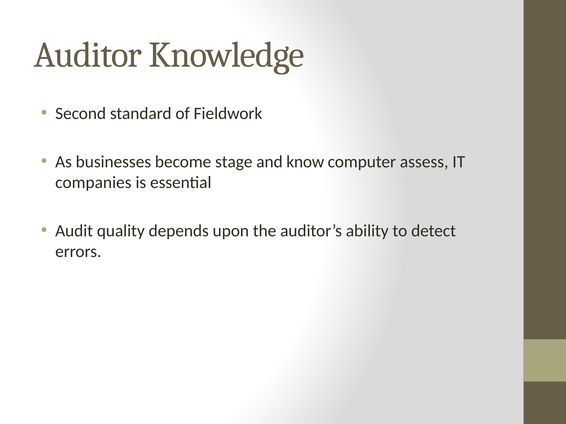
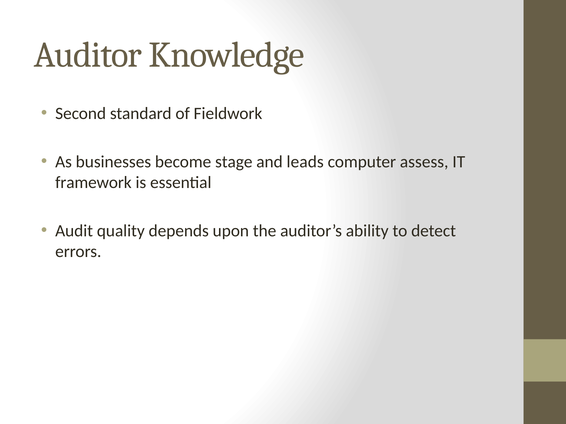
know: know -> leads (305, 162)
companies: companies -> framework (93, 183)
